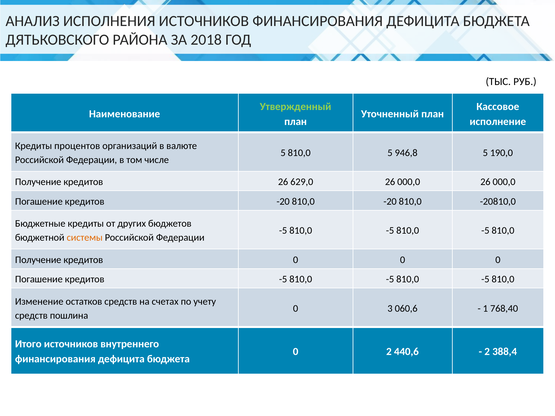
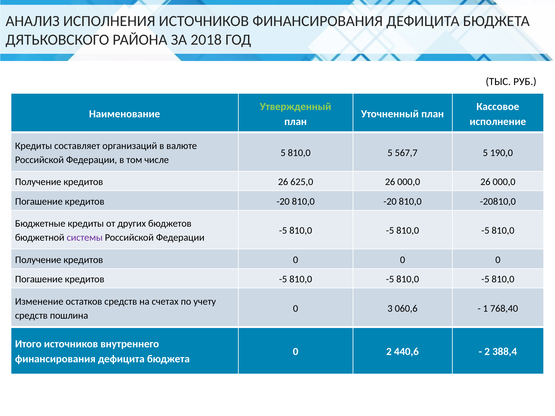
процентов: процентов -> составляет (77, 146)
946,8: 946,8 -> 567,7 (406, 153)
629,0: 629,0 -> 625,0 (302, 182)
системы colour: orange -> purple (85, 238)
